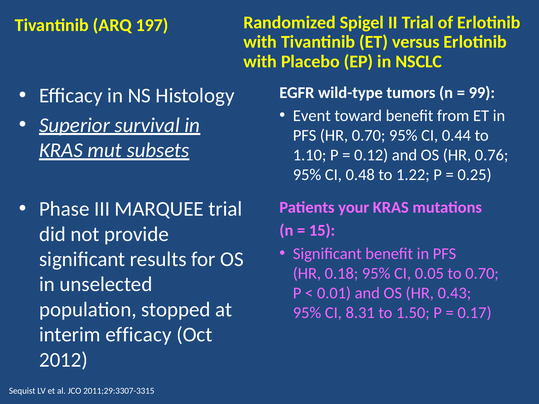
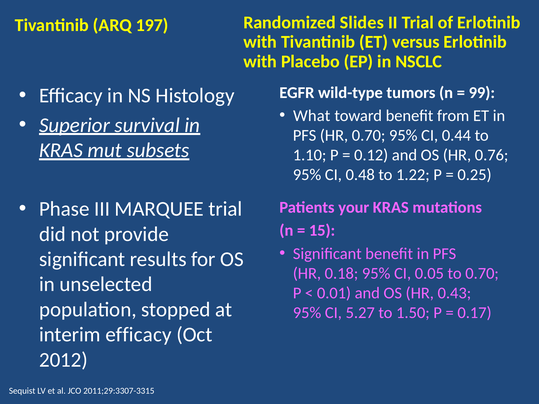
Spigel: Spigel -> Slides (362, 23)
Event: Event -> What (312, 116)
8.31: 8.31 -> 5.27 (360, 313)
